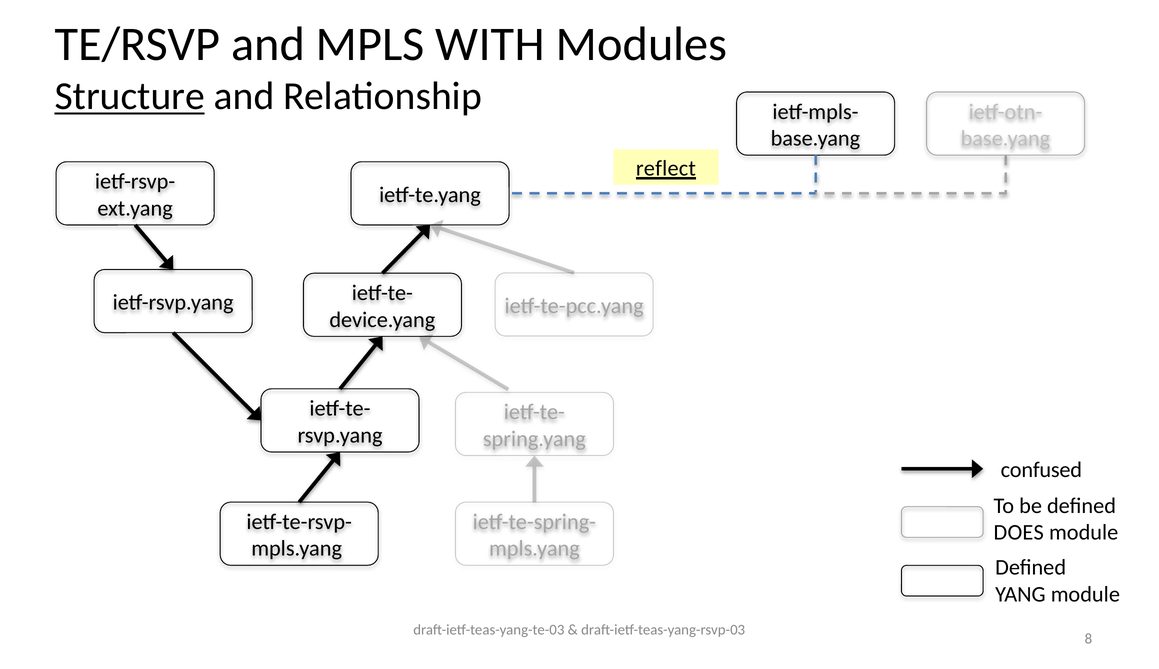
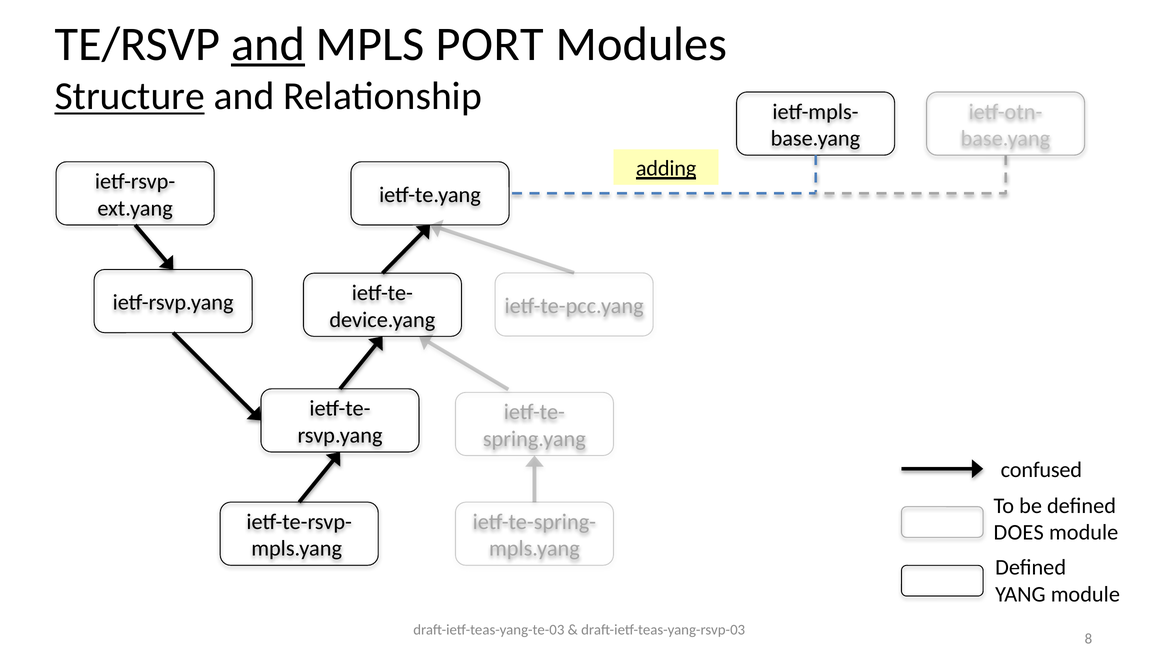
and underline: none -> present (268, 44)
WITH: WITH -> PORT (490, 44)
reflect: reflect -> adding (666, 169)
